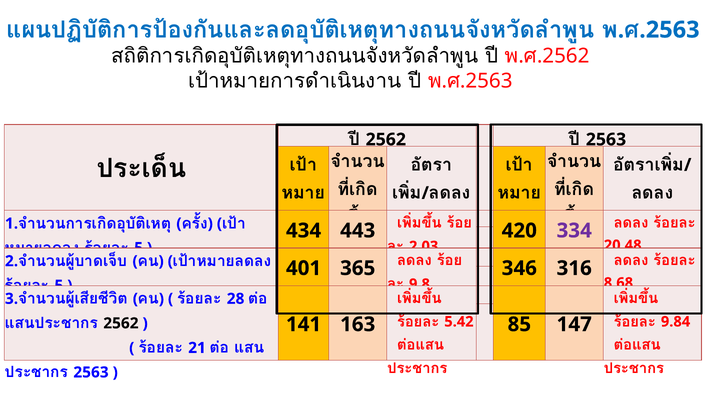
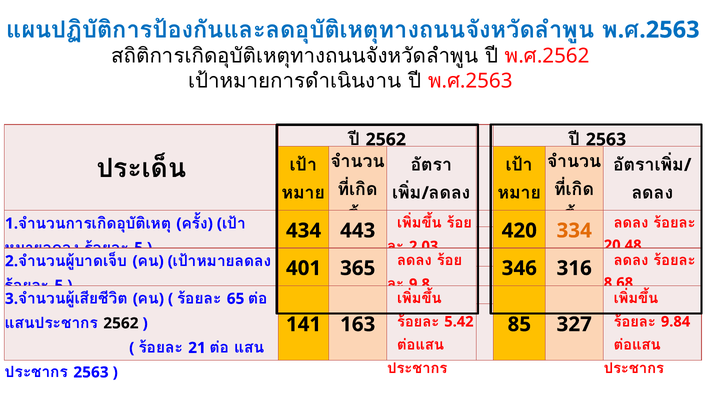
334 colour: purple -> orange (574, 231)
28: 28 -> 65 (236, 299)
147: 147 -> 327 (574, 324)
